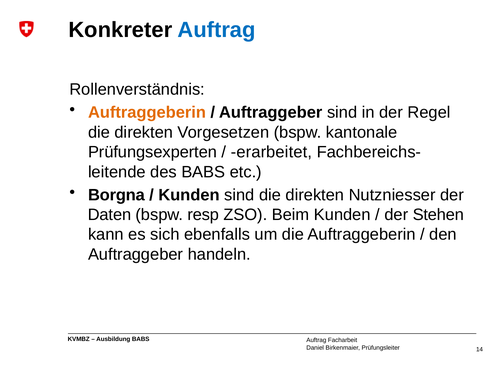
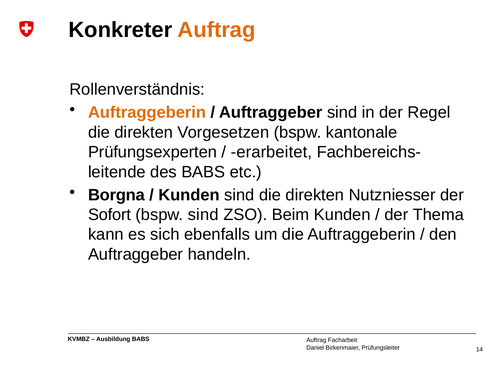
Auftrag colour: blue -> orange (217, 30)
Daten: Daten -> Sofort (110, 214)
bspw resp: resp -> sind (203, 214)
Stehen: Stehen -> Thema (438, 214)
